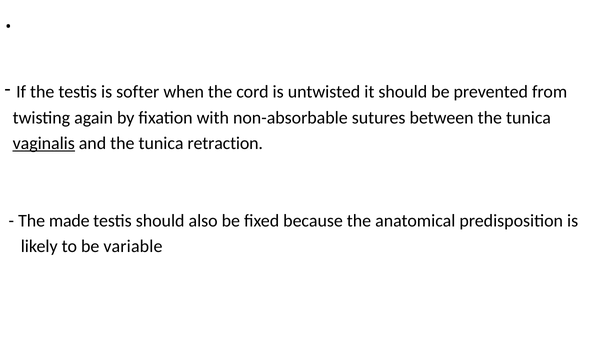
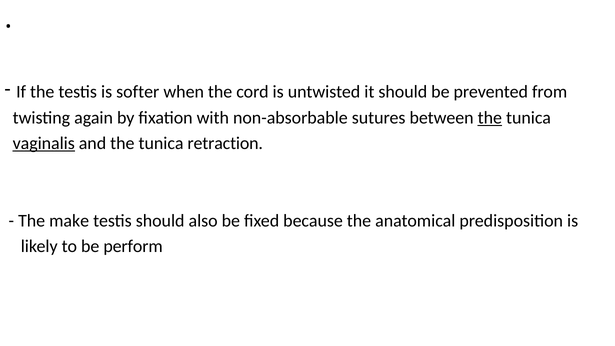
the underline: none -> present (490, 118)
made: made -> make (69, 221)
variable: variable -> perform (133, 247)
